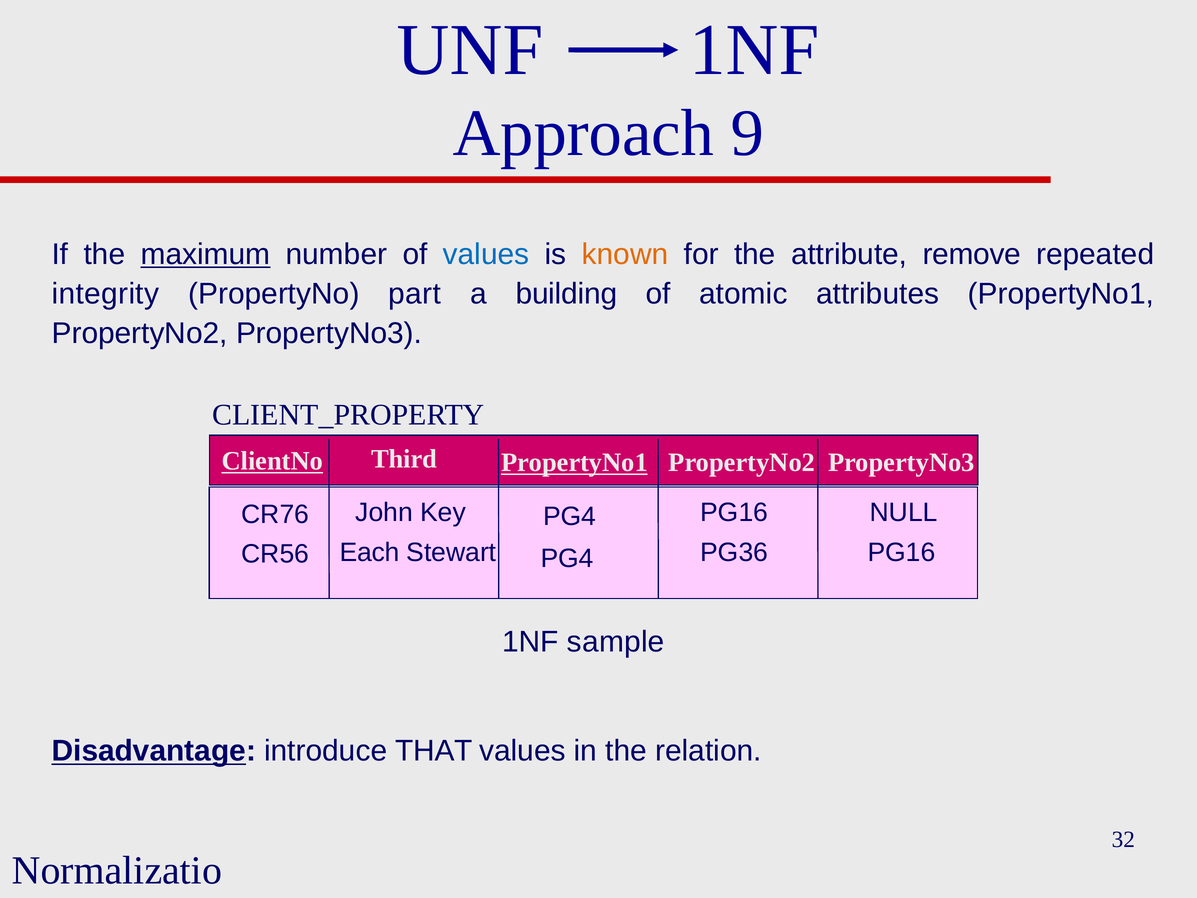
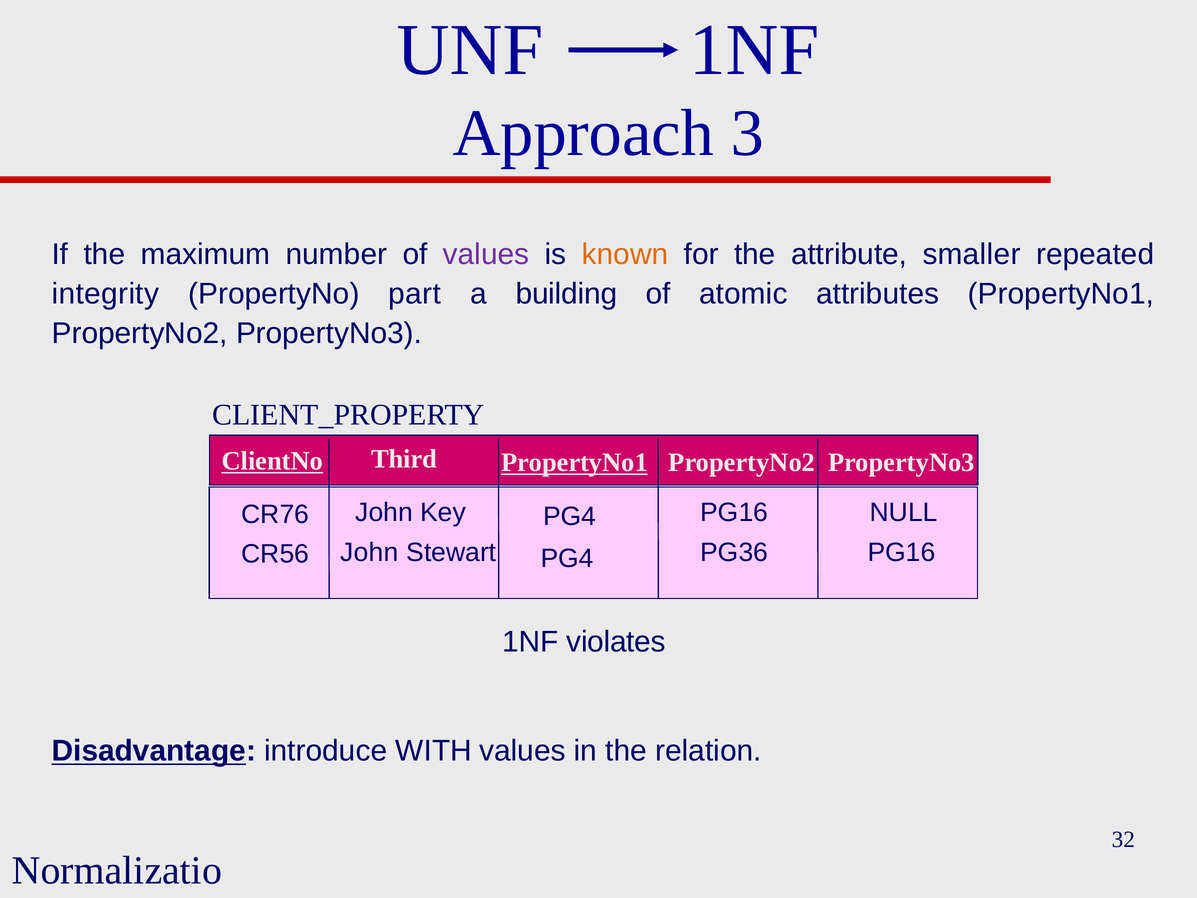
9: 9 -> 3 (747, 133)
maximum underline: present -> none (206, 254)
values colour: blue -> purple (486, 254)
remove: remove -> smaller (972, 254)
CR56 Each: Each -> John (369, 552)
sample: sample -> violates (616, 642)
THAT: THAT -> WITH (434, 751)
